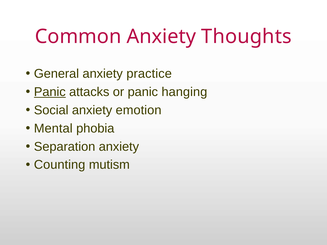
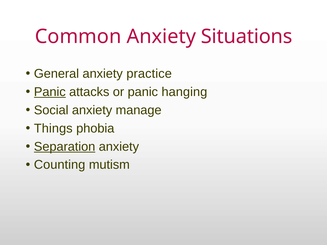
Thoughts: Thoughts -> Situations (247, 37)
emotion: emotion -> manage (139, 110)
Mental: Mental -> Things (53, 128)
Separation underline: none -> present (65, 147)
